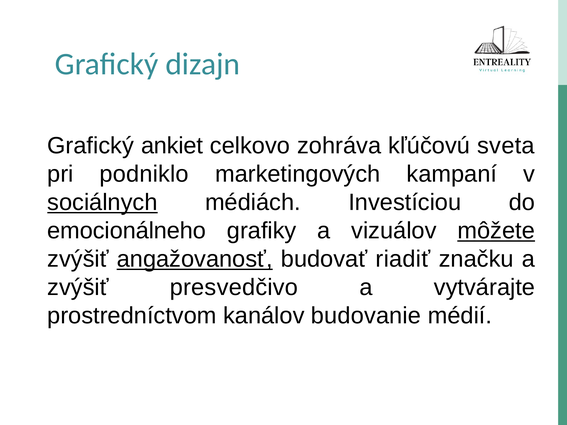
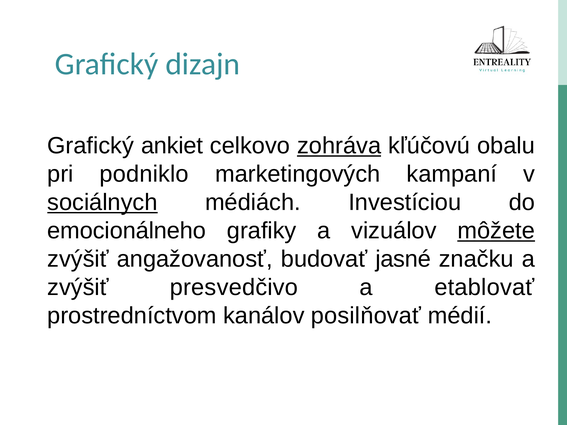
zohráva underline: none -> present (339, 146)
sveta: sveta -> obalu (506, 146)
angažovanosť underline: present -> none (195, 259)
riadiť: riadiť -> jasné (403, 259)
vytvárajte: vytvárajte -> etablovať (484, 288)
budovanie: budovanie -> posilňovať (366, 316)
